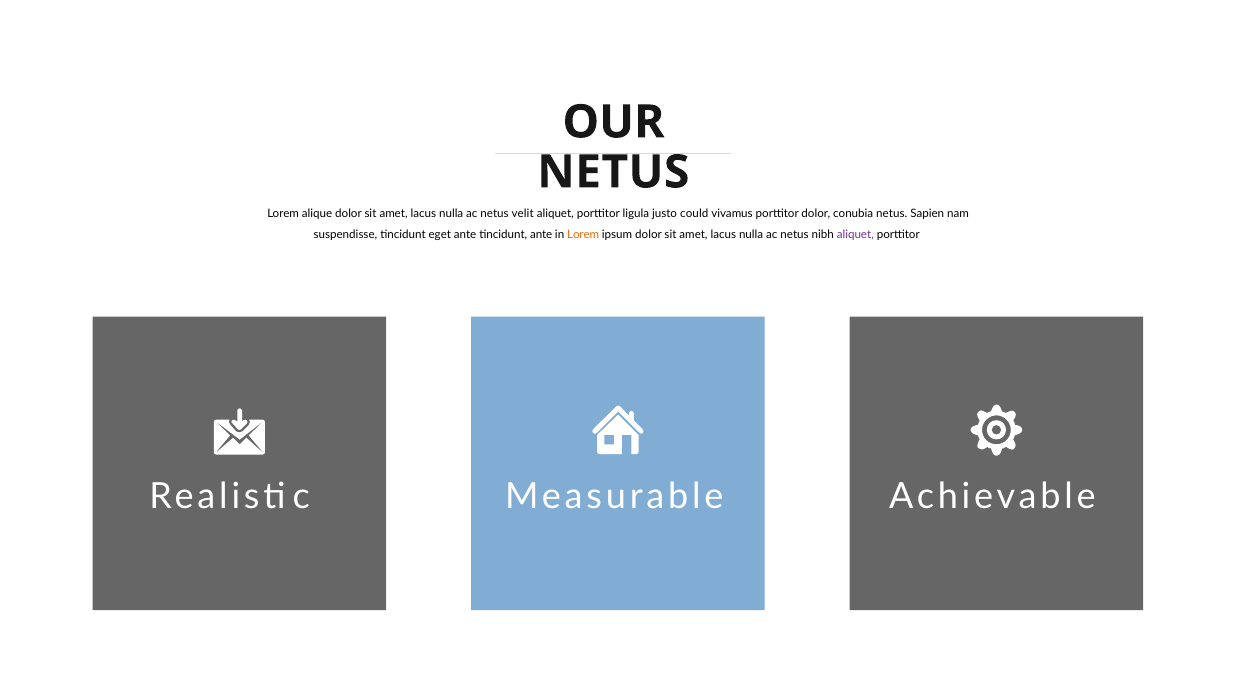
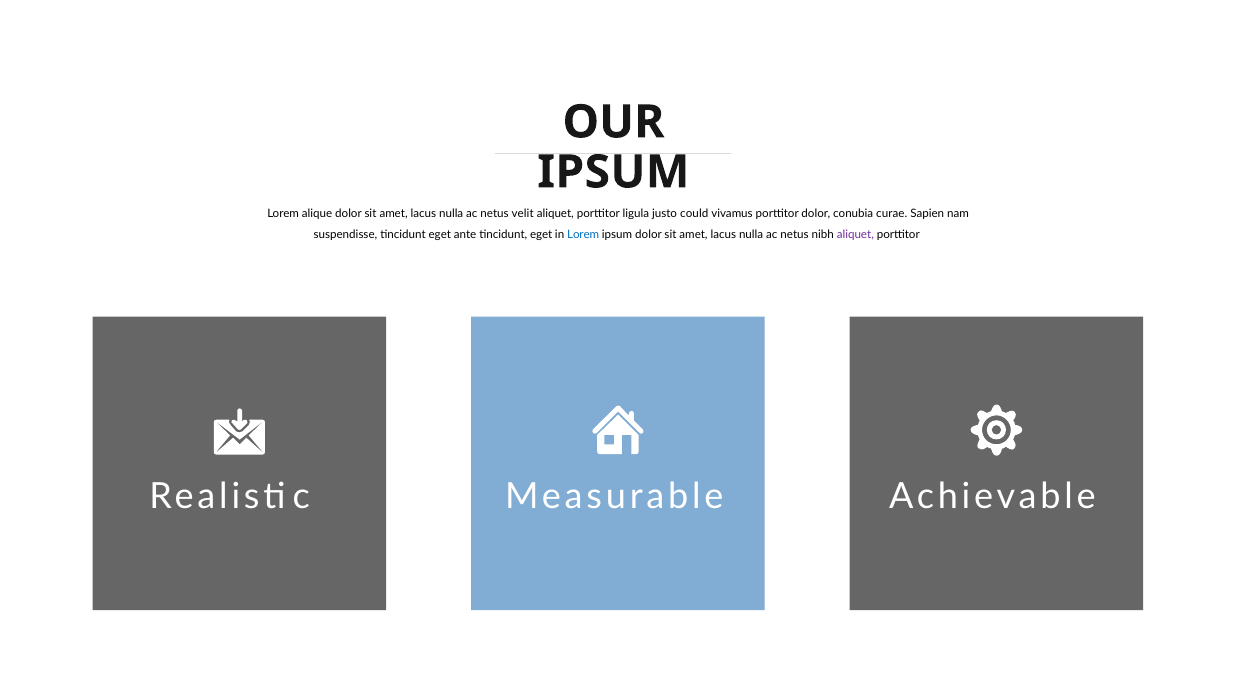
NETUS: NETUS -> IPSUM (613, 172)
conubia netus: netus -> curae (892, 214)
ante tincidunt ante: ante -> eget (541, 235)
Lorem colour: orange -> blue (583, 235)
